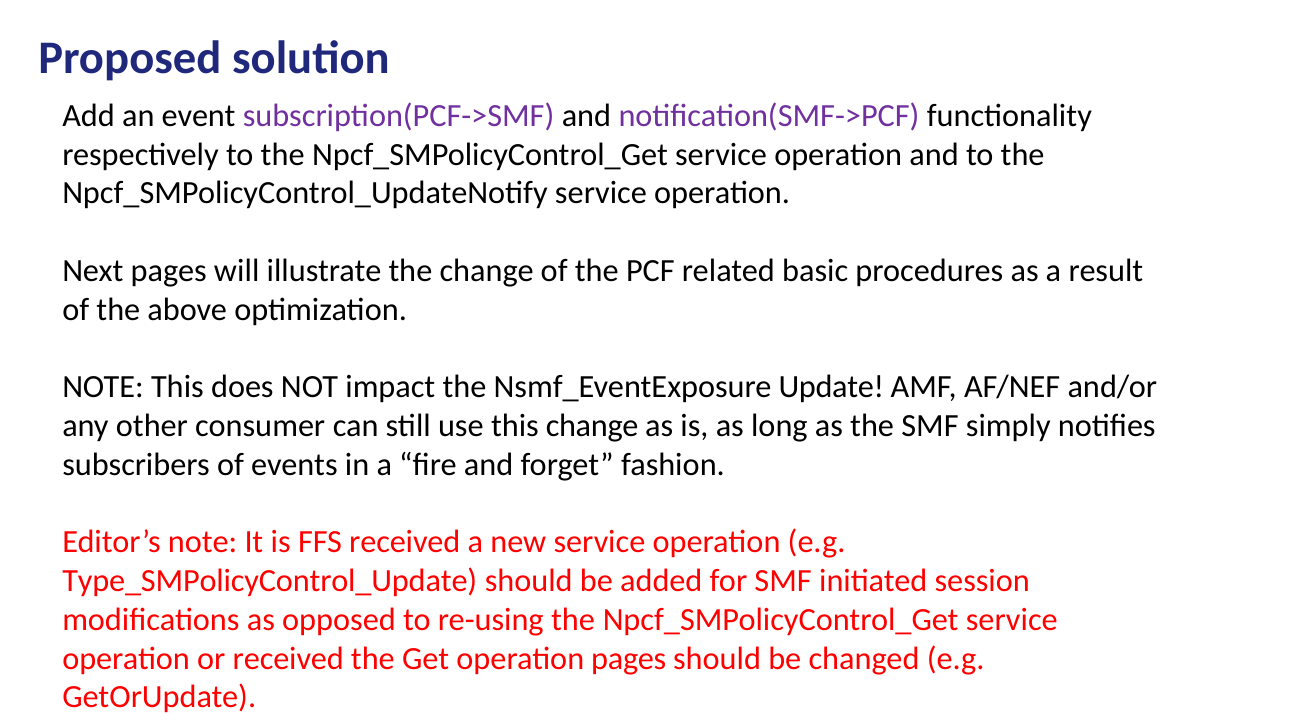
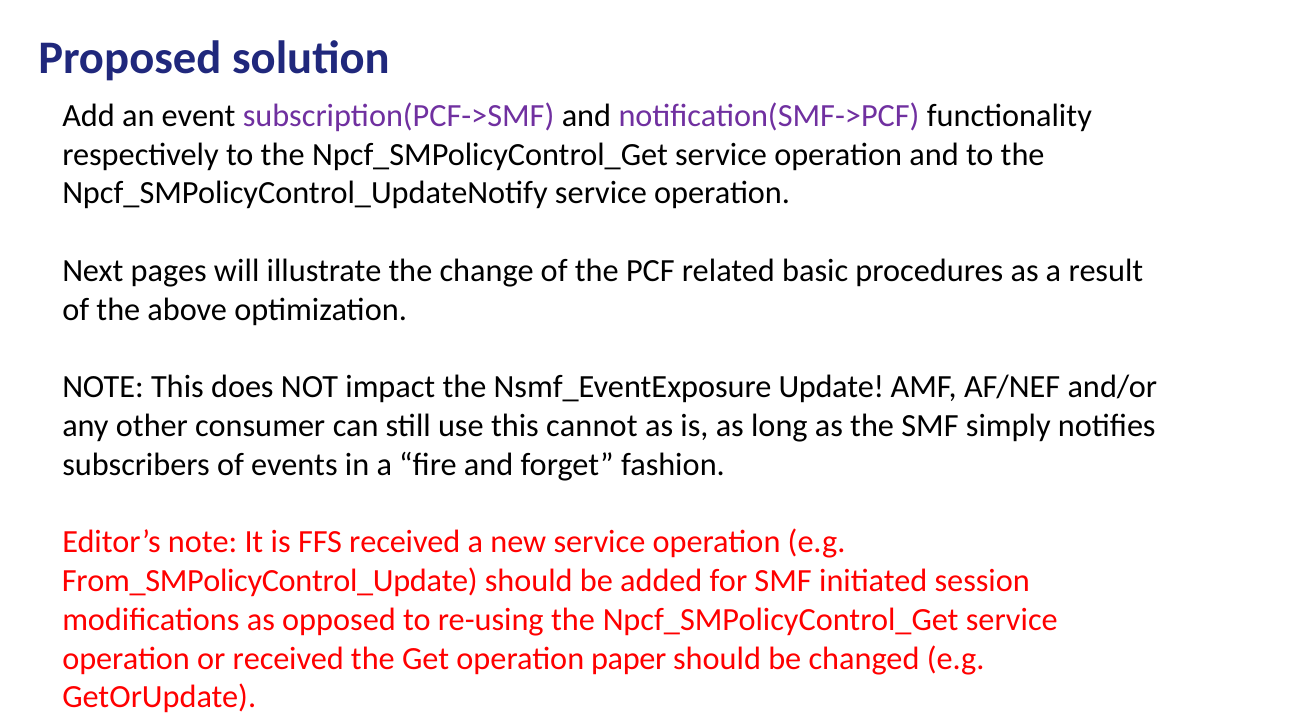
this change: change -> cannot (592, 426)
Type_SMPolicyControl_Update: Type_SMPolicyControl_Update -> From_SMPolicyControl_Update (270, 581)
operation pages: pages -> paper (629, 658)
